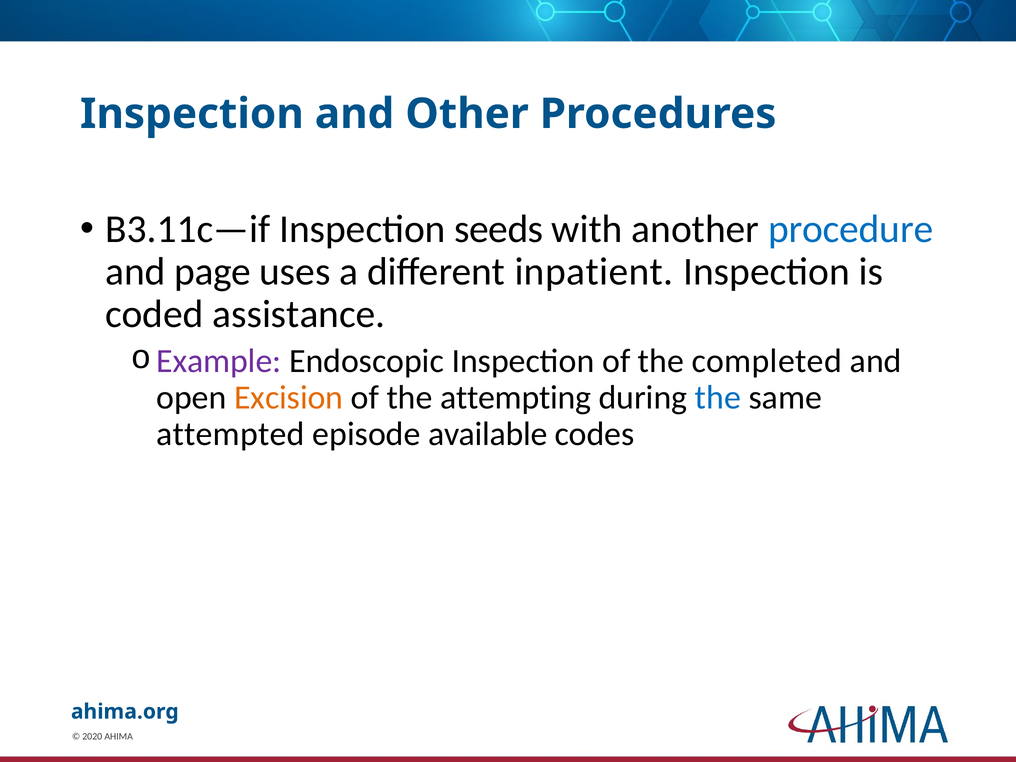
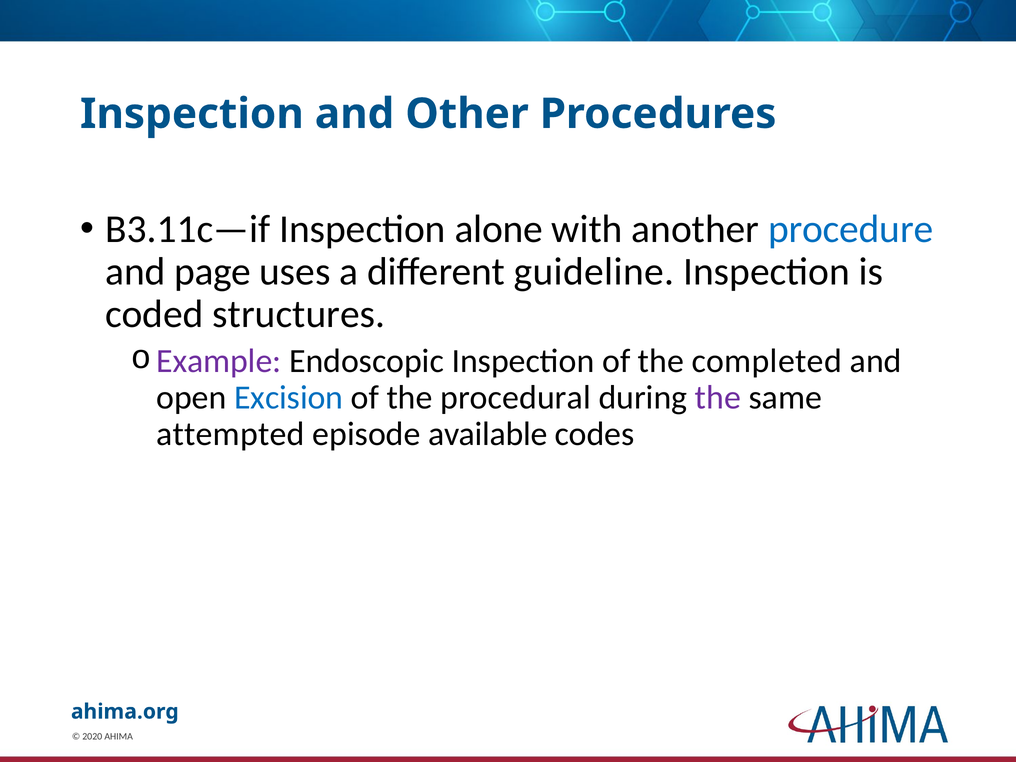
seeds: seeds -> alone (499, 229)
inpatient: inpatient -> guideline (594, 272)
assistance: assistance -> structures (299, 314)
Excision colour: orange -> blue (289, 398)
attempting: attempting -> procedural (516, 398)
the colour: blue -> purple (718, 398)
